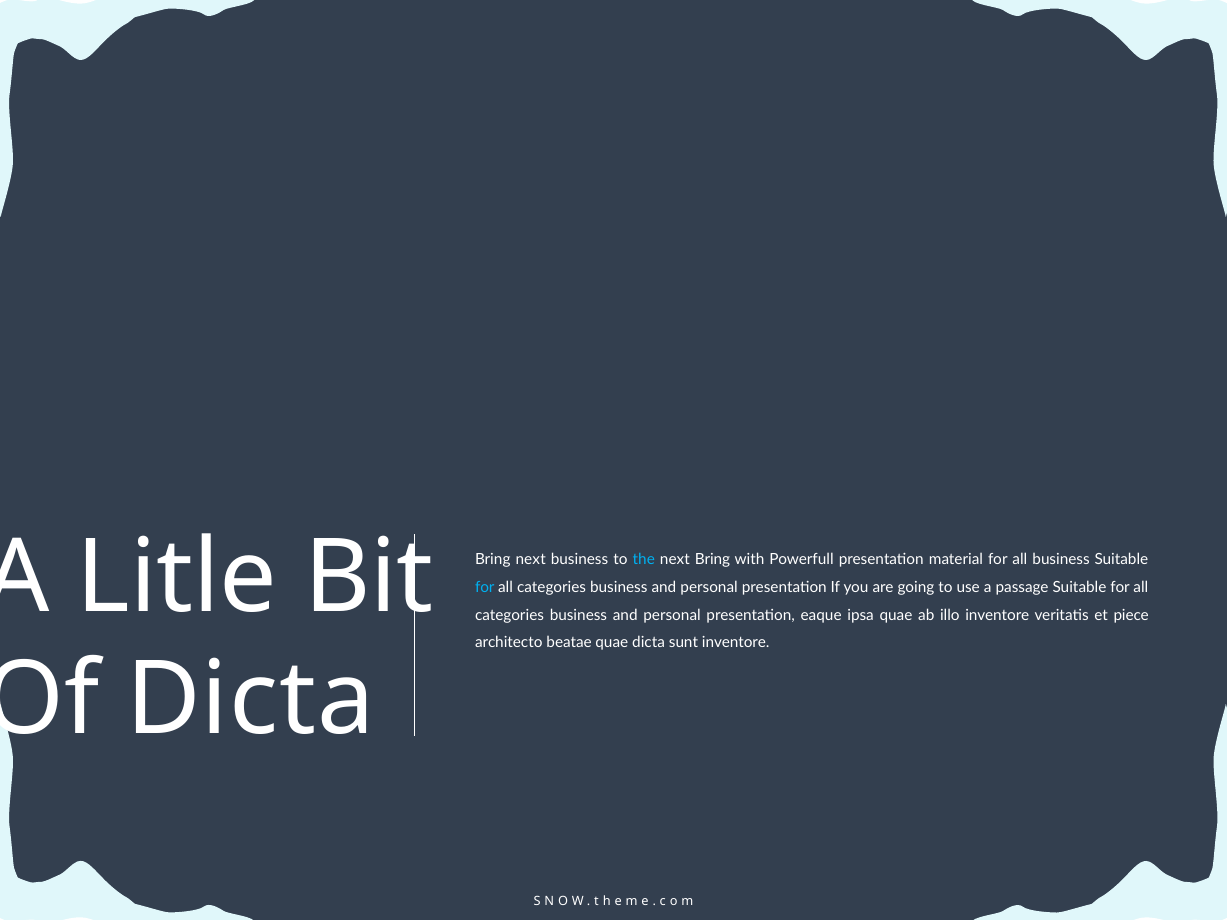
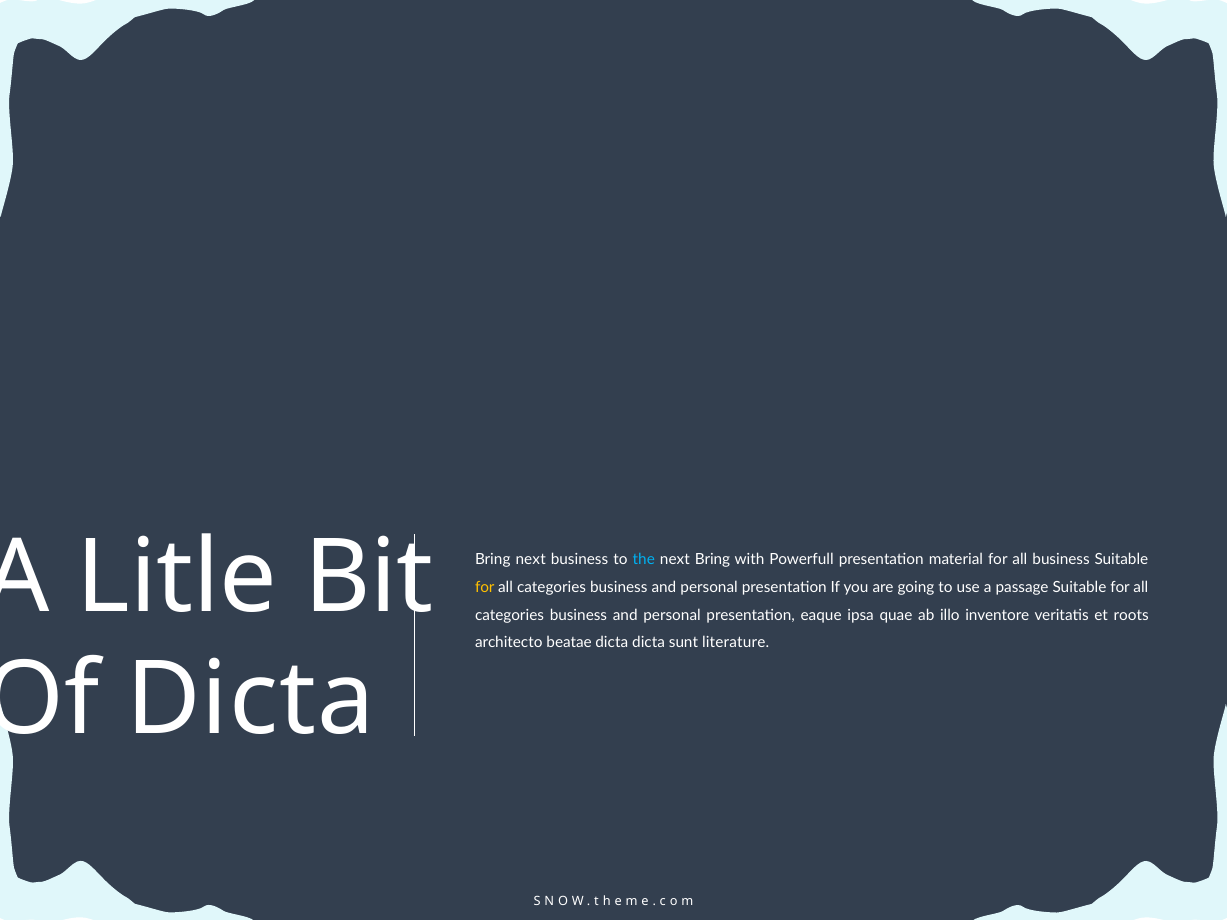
for colour: light blue -> yellow (485, 587)
piece: piece -> roots (1131, 615)
beatae quae: quae -> dicta (612, 643)
sunt inventore: inventore -> literature (736, 643)
